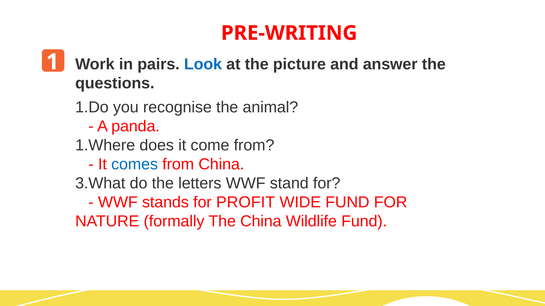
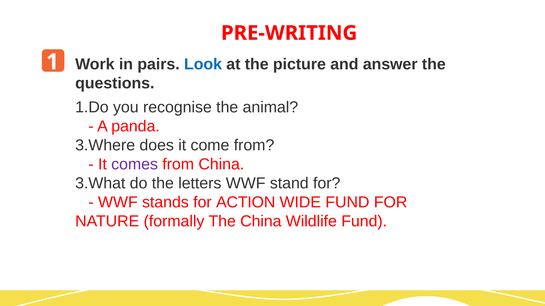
1.Where: 1.Where -> 3.Where (105, 145)
comes colour: blue -> purple (135, 165)
PROFIT: PROFIT -> ACTION (246, 203)
